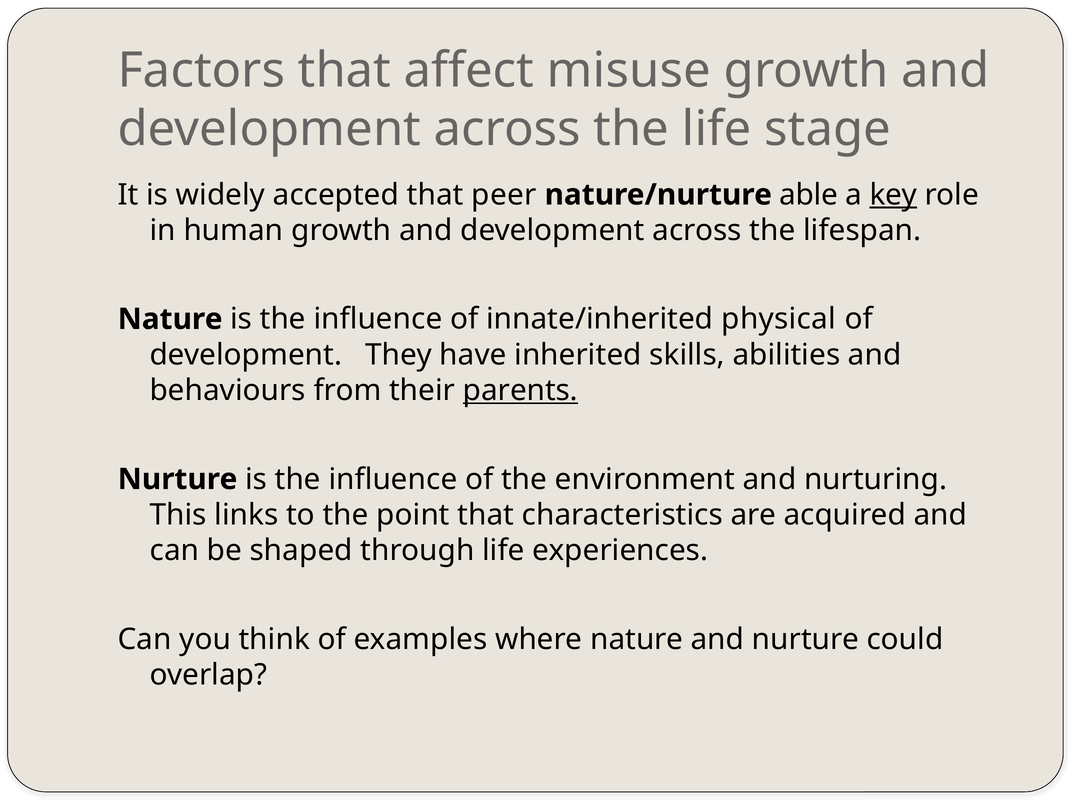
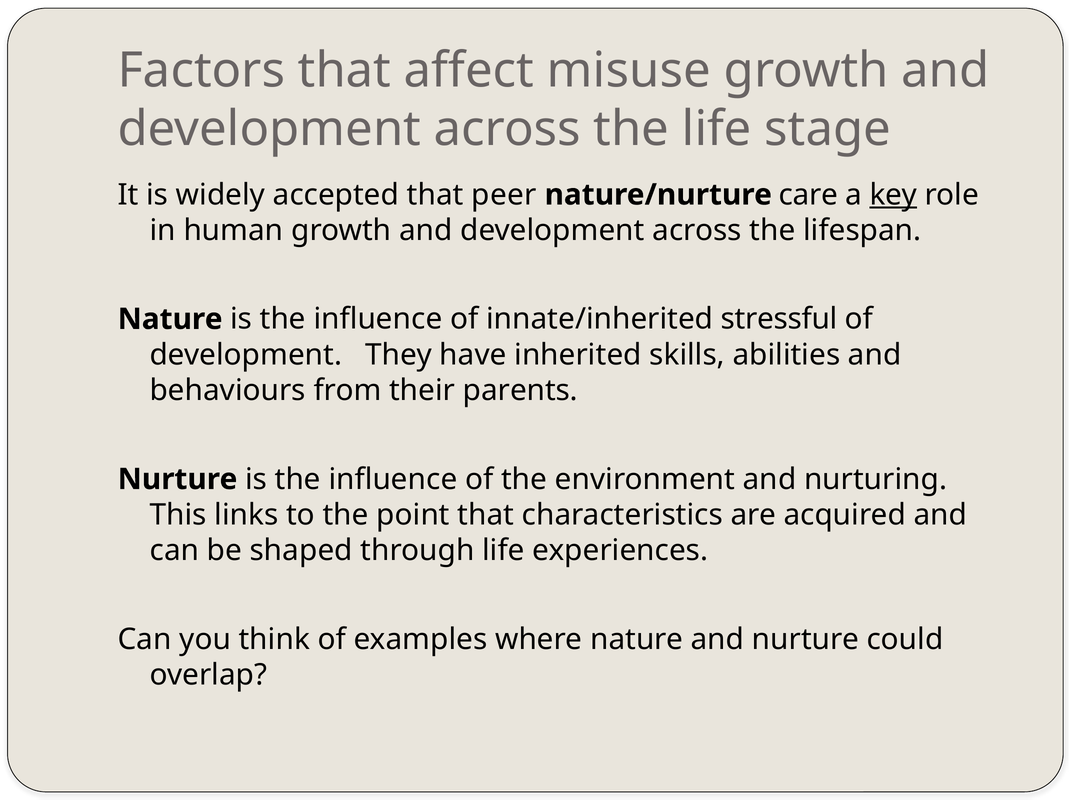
able: able -> care (809, 195)
physical: physical -> stressful (779, 319)
parents underline: present -> none (520, 391)
